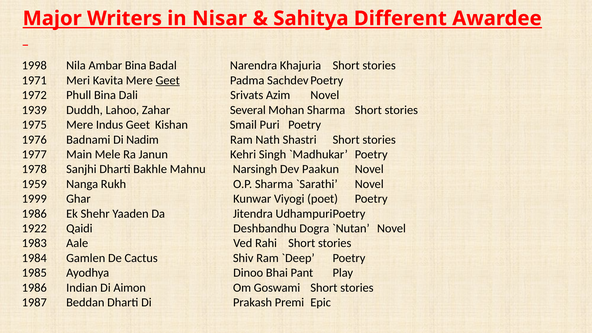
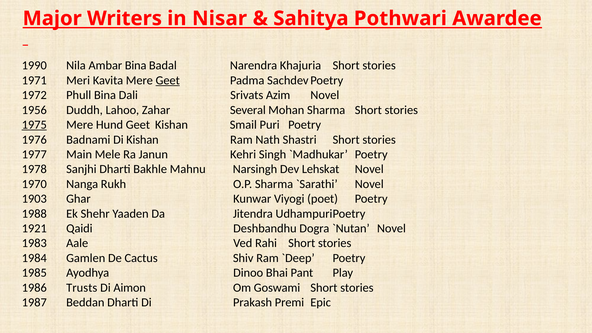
Different: Different -> Pothwari (400, 18)
1998: 1998 -> 1990 (34, 66)
1939: 1939 -> 1956 (34, 110)
1975 underline: none -> present (34, 125)
Indus: Indus -> Hund (110, 125)
Di Nadim: Nadim -> Kishan (142, 140)
Paakun: Paakun -> Lehskat (321, 169)
1959: 1959 -> 1970 (34, 184)
1999: 1999 -> 1903 (34, 199)
1986: 1986 -> 1988 (34, 214)
1922: 1922 -> 1921 (34, 228)
Indian: Indian -> Trusts (82, 288)
